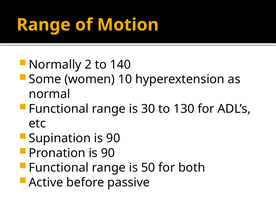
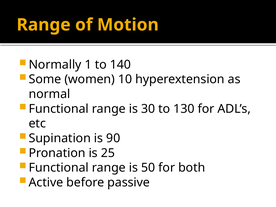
2: 2 -> 1 (88, 65)
Pronation is 90: 90 -> 25 (108, 153)
